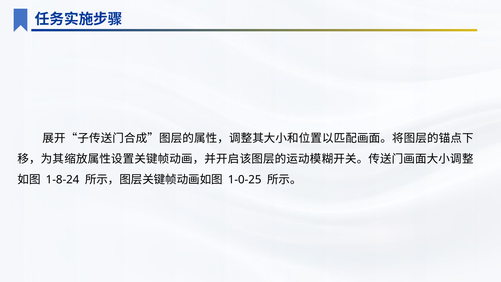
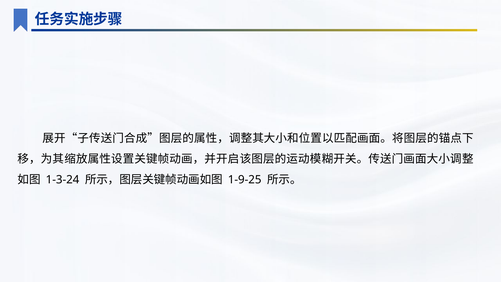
1-8-24: 1-8-24 -> 1-3-24 (63, 180)
1-0-25: 1-0-25 -> 1-9-25 (245, 180)
